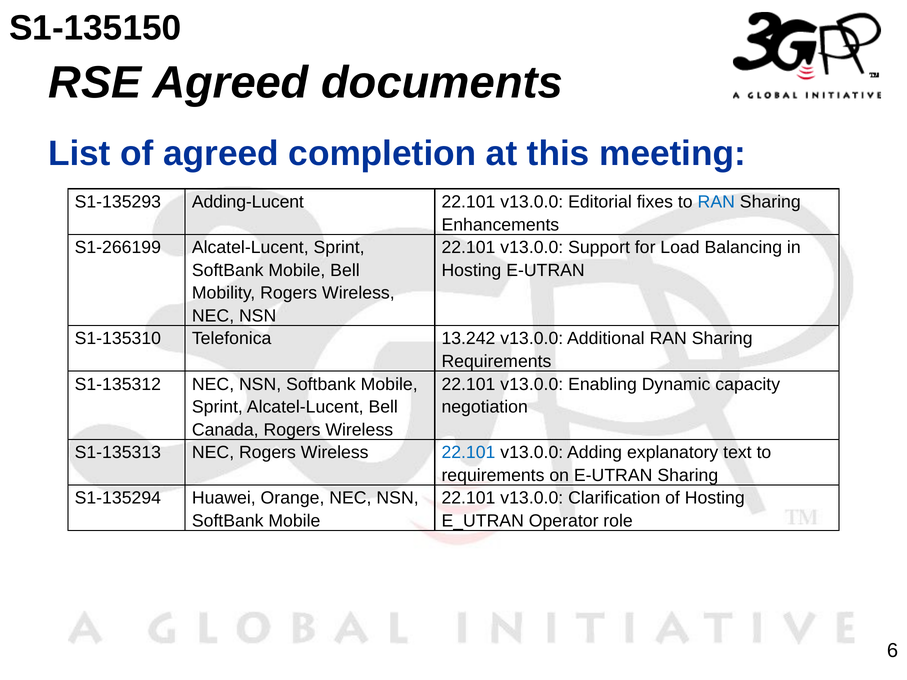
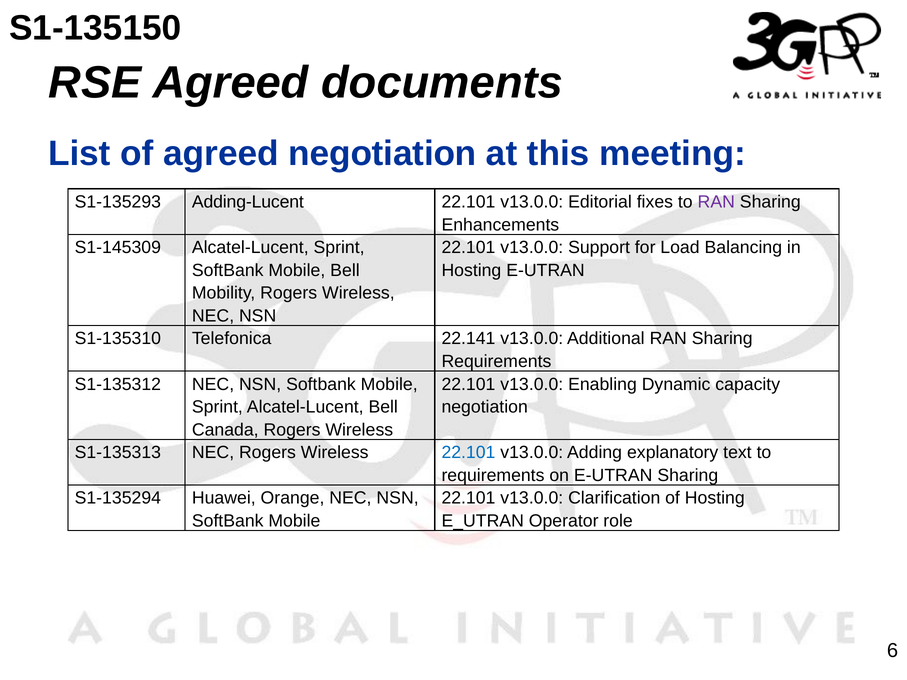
agreed completion: completion -> negotiation (382, 154)
RAN colour: blue -> purple (716, 202)
S1-266199: S1-266199 -> S1-145309 (118, 248)
13.242: 13.242 -> 22.141 (468, 339)
